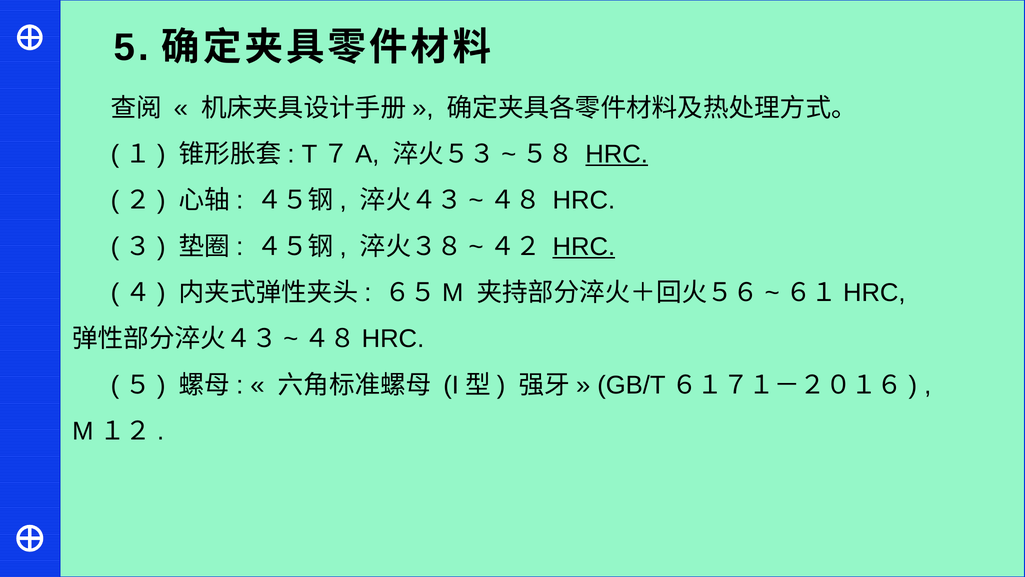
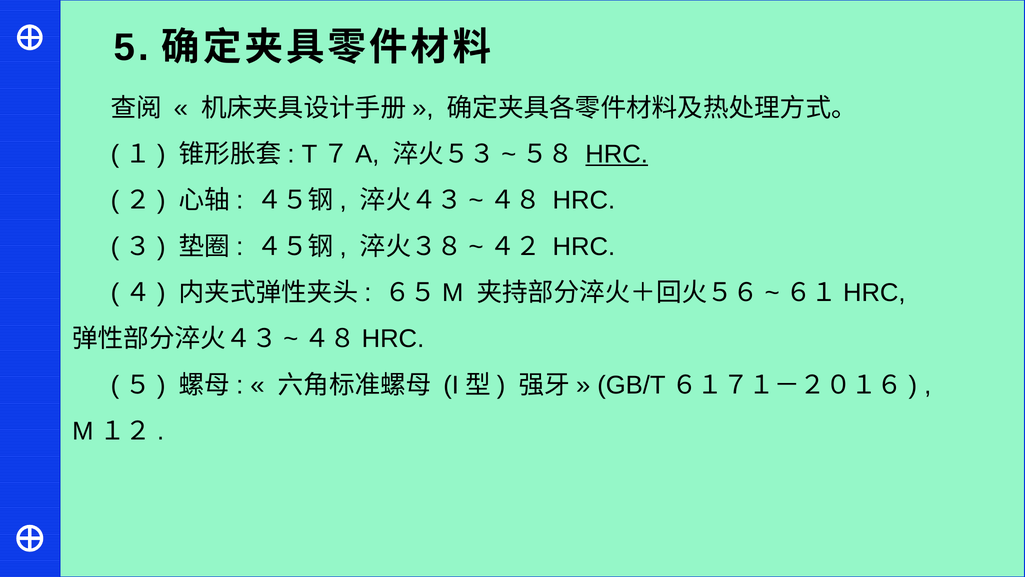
HRC underline: present -> none (584, 246)
